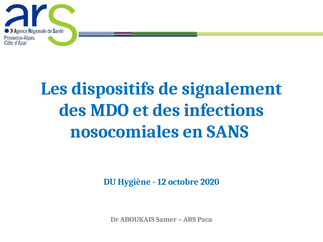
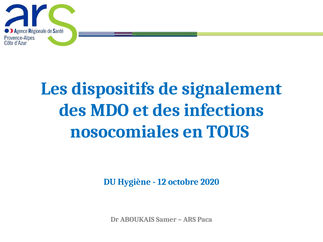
SANS: SANS -> TOUS (228, 132)
